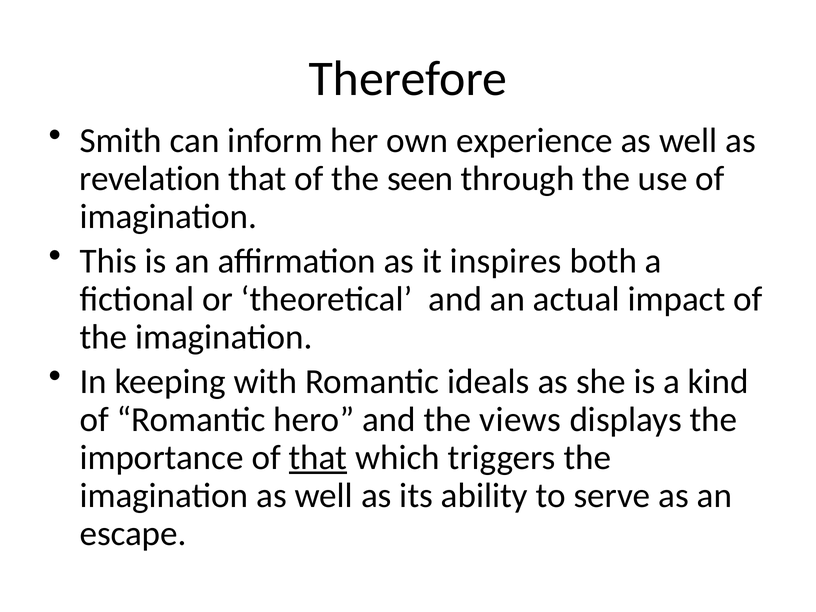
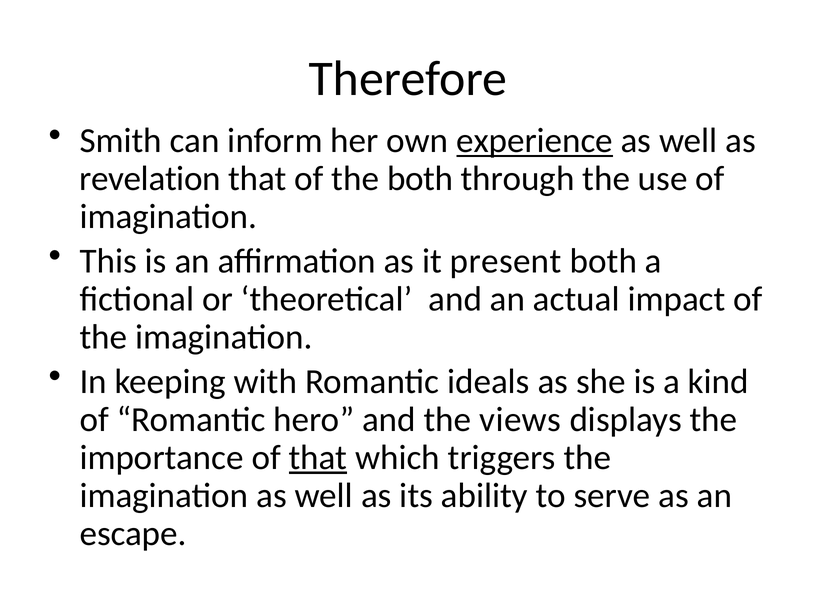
experience underline: none -> present (535, 141)
the seen: seen -> both (420, 179)
inspires: inspires -> present (506, 261)
